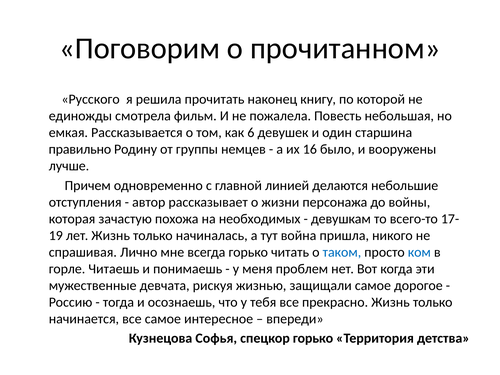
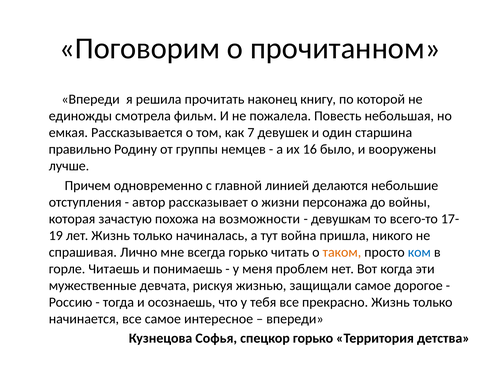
Русского: Русского -> Впереди (91, 99)
6: 6 -> 7 (251, 133)
необходимых: необходимых -> возможности (260, 219)
таком colour: blue -> orange (342, 252)
